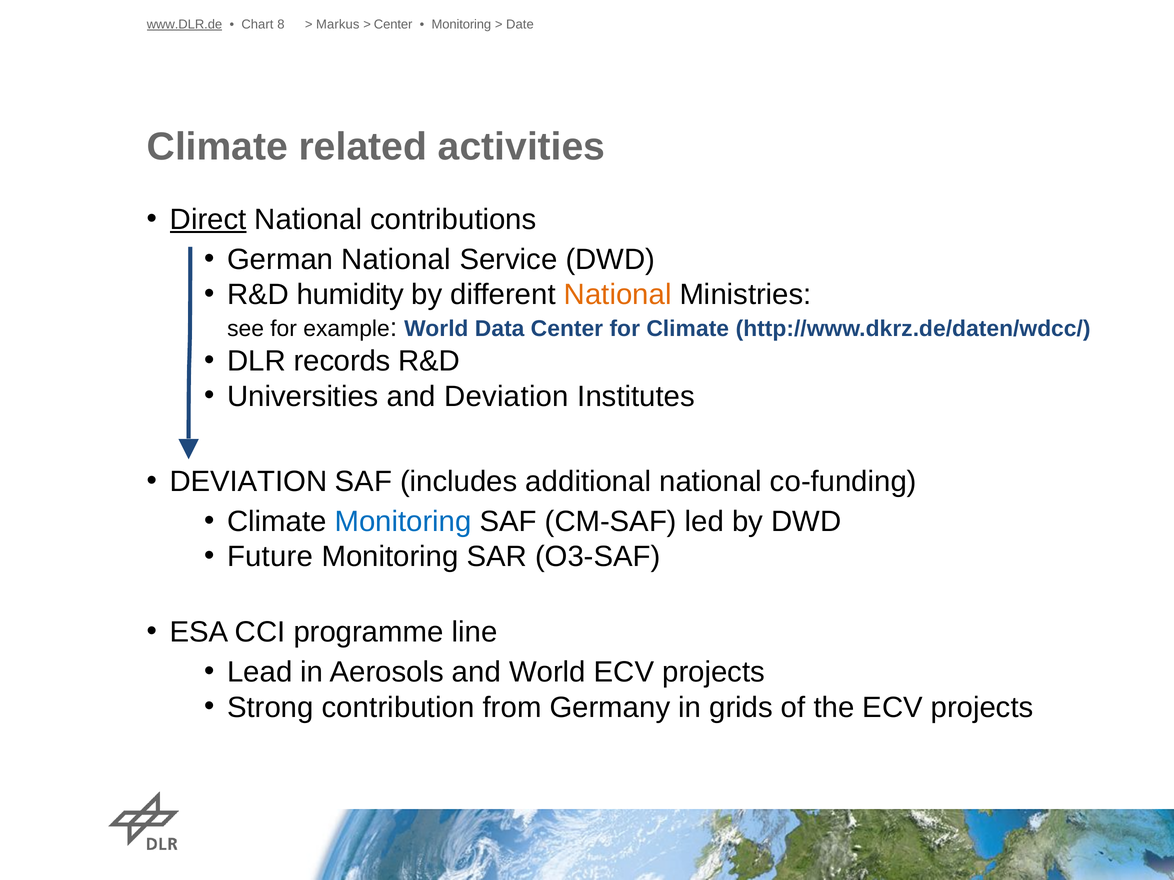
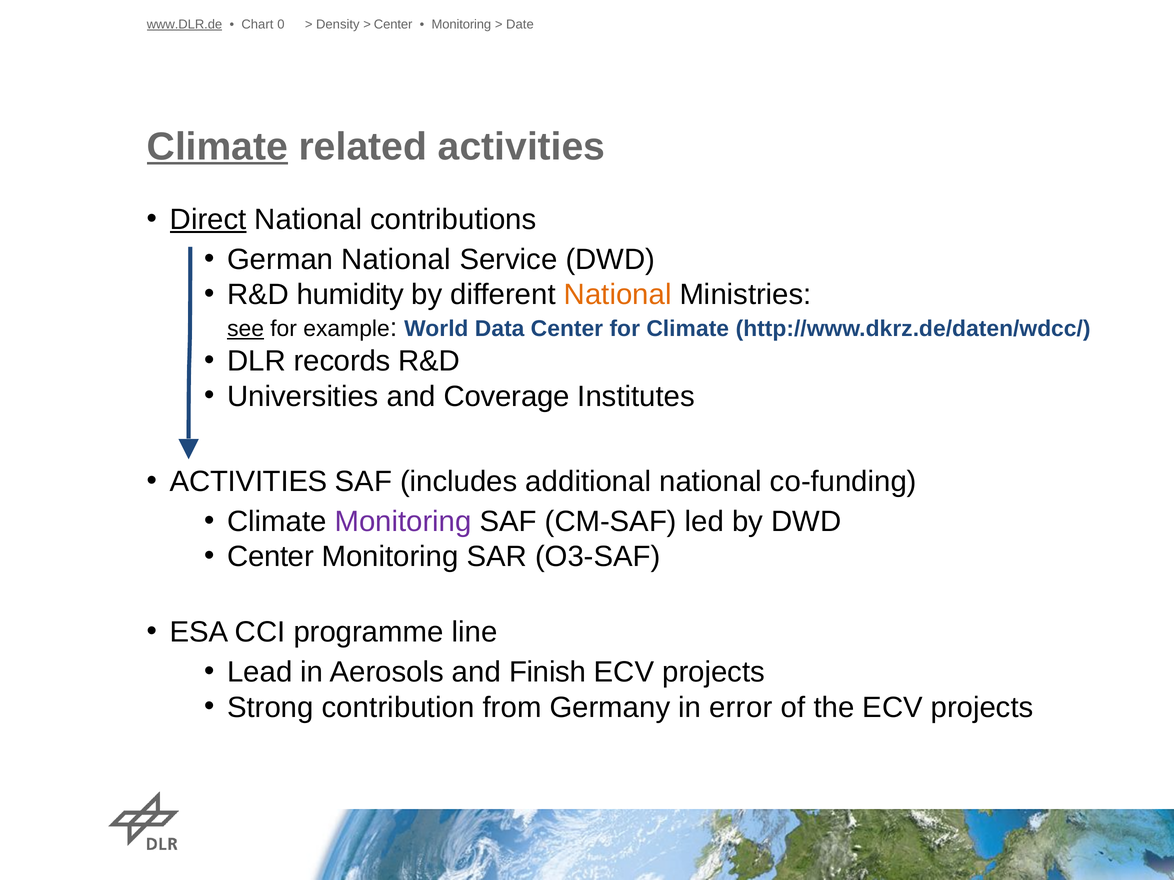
8: 8 -> 0 (281, 24)
Markus: Markus -> Density (338, 24)
Climate underline: none -> present (217, 147)
see underline: none -> present (246, 329)
and Deviation: Deviation -> Coverage (507, 397)
DEVIATION: DEVIATION -> ACTIVITIES (249, 482)
Monitoring colour: blue -> purple (403, 522)
Future: Future -> Center (270, 557)
and World: World -> Finish (548, 673)
grids: grids -> error (741, 708)
